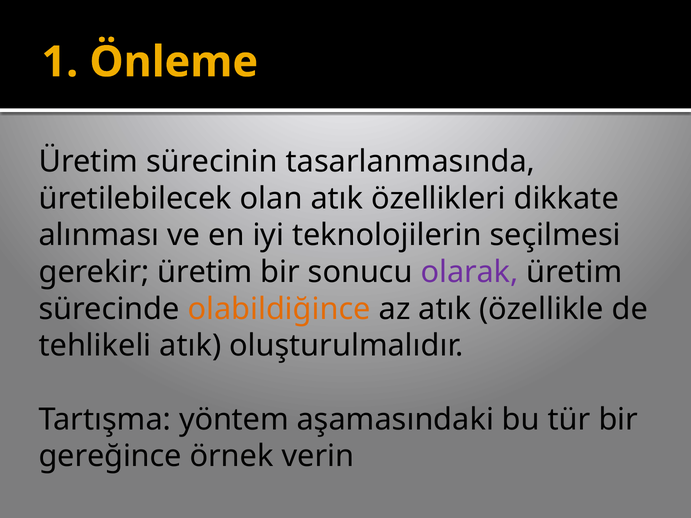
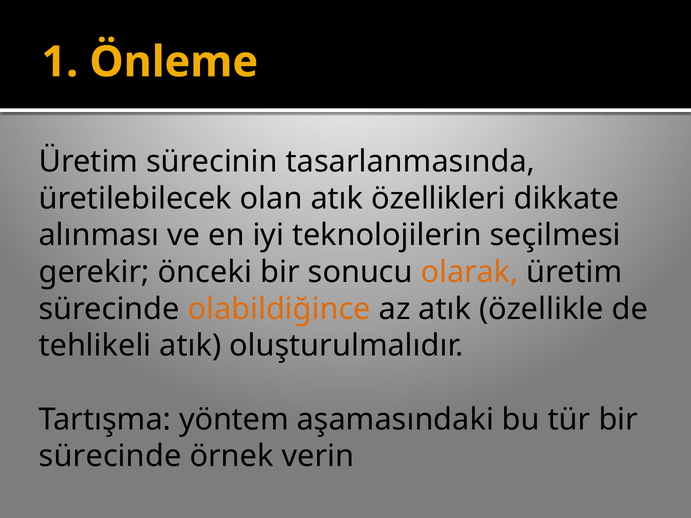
gerekir üretim: üretim -> önceki (205, 272)
olarak colour: purple -> orange (470, 272)
gereğince: gereğince -> sürecinde (110, 457)
